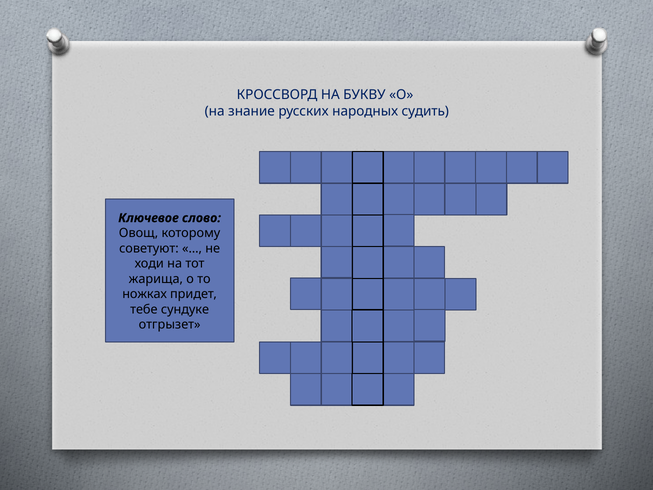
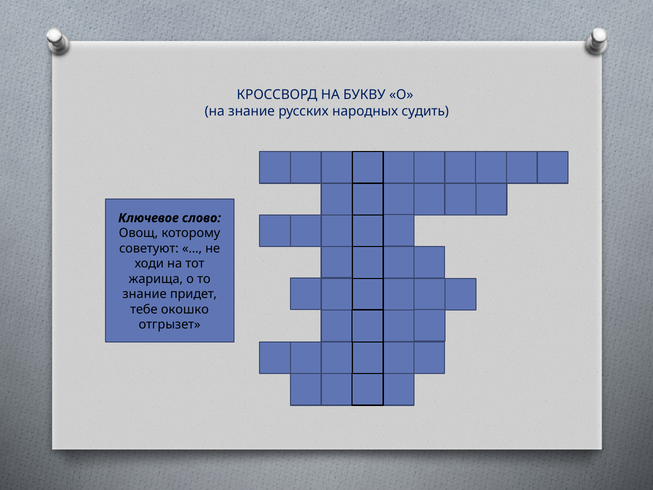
ножках: ножках -> знание (145, 294)
сундуке: сундуке -> окошко (185, 309)
